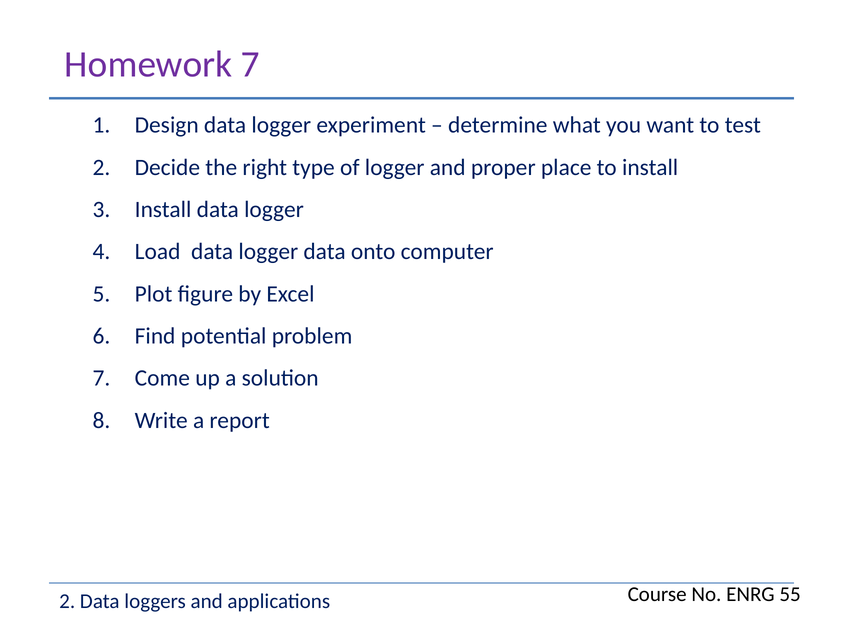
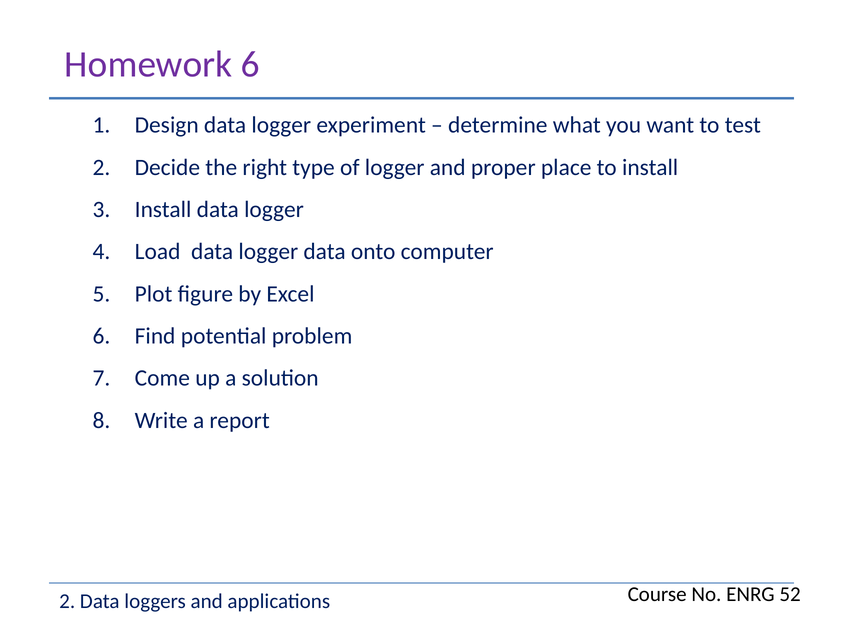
Homework 7: 7 -> 6 (250, 64)
55: 55 -> 52 (790, 594)
